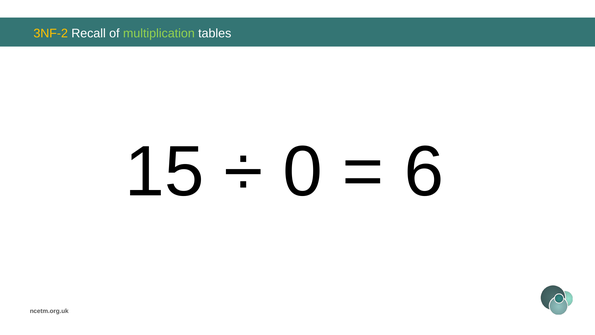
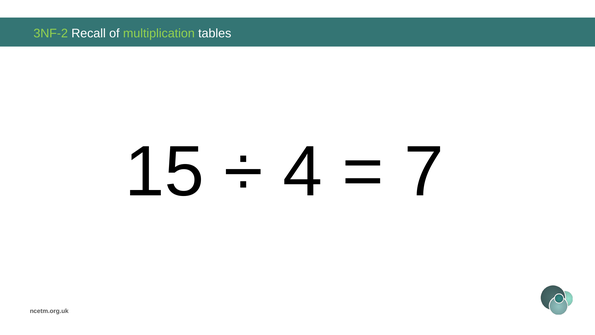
3NF-2 colour: yellow -> light green (51, 33)
0: 0 -> 4 (303, 172)
6: 6 -> 7 (424, 172)
